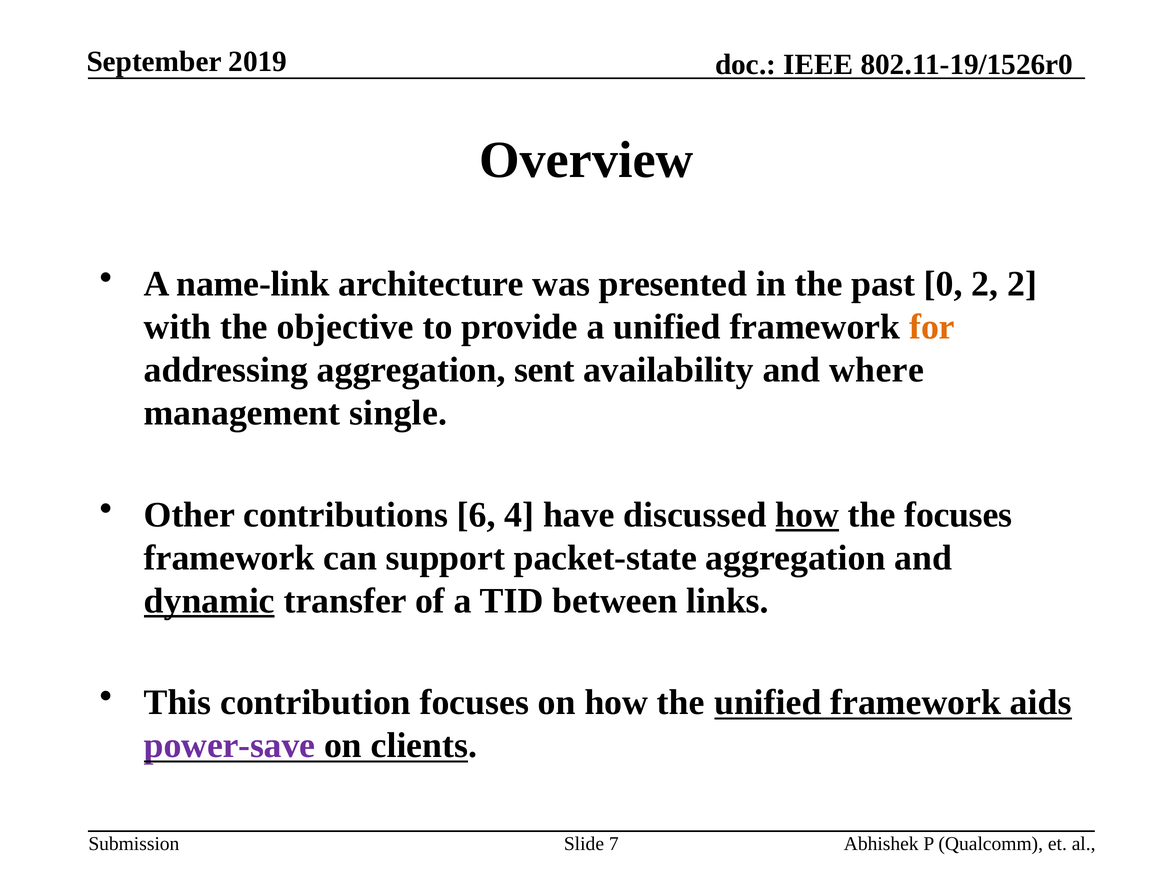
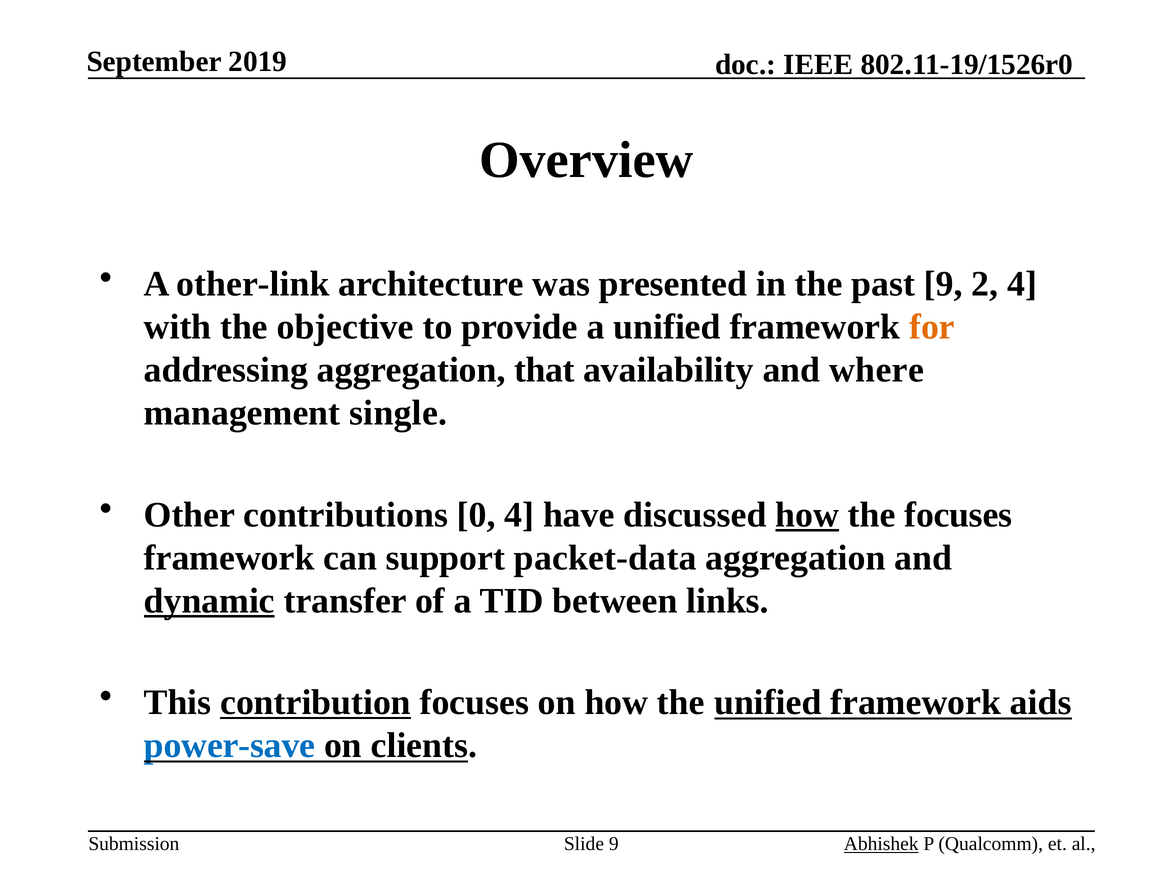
name-link: name-link -> other-link (253, 284)
past 0: 0 -> 9 (943, 284)
2 2: 2 -> 4 (1022, 284)
sent: sent -> that (545, 370)
6: 6 -> 0 (476, 515)
packet-state: packet-state -> packet-data (605, 558)
contribution underline: none -> present (316, 702)
power-save colour: purple -> blue (230, 745)
Slide 7: 7 -> 9 (614, 844)
Abhishek underline: none -> present (881, 844)
